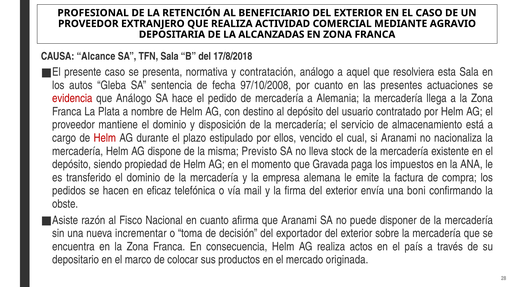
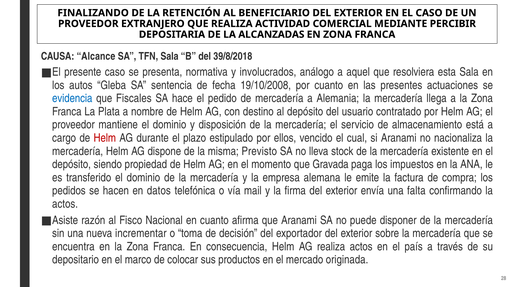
PROFESIONAL: PROFESIONAL -> FINALIZANDO (93, 13)
AGRAVIO: AGRAVIO -> PERCIBIR (453, 24)
17/8/2018: 17/8/2018 -> 39/8/2018 (233, 56)
contratación: contratación -> involucrados (268, 72)
97/10/2008: 97/10/2008 -> 19/10/2008 (266, 85)
evidencia colour: red -> blue (72, 98)
que Análogo: Análogo -> Fiscales (134, 98)
eficaz: eficaz -> datos (159, 191)
boni: boni -> falta (416, 191)
obste: obste -> actos (65, 204)
